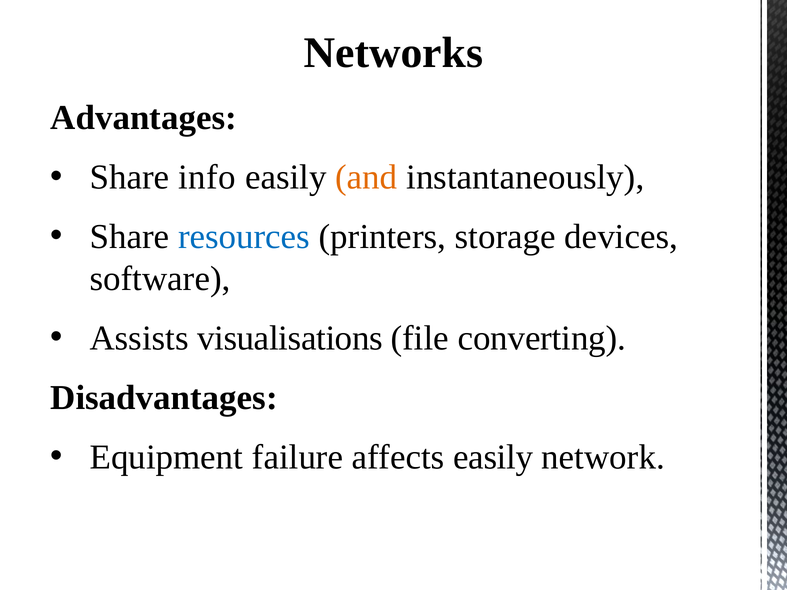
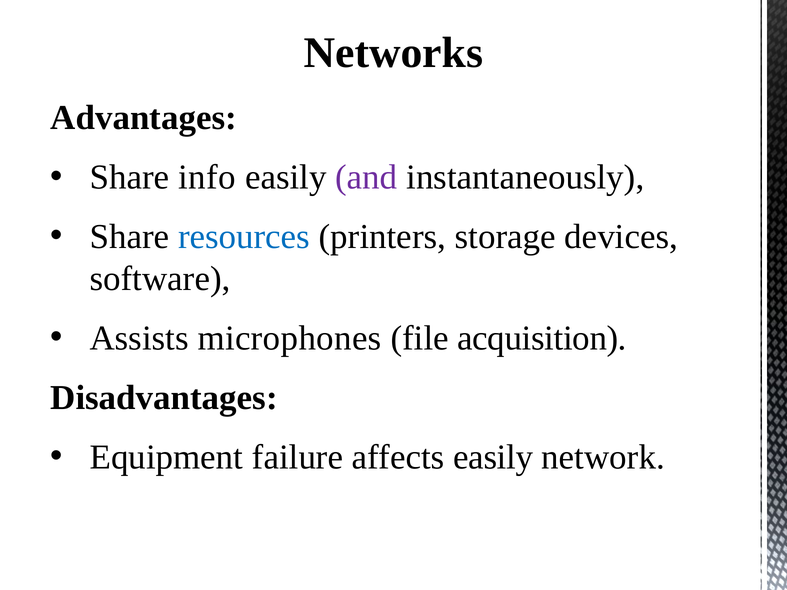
and colour: orange -> purple (366, 177)
visualisations: visualisations -> microphones (290, 338)
converting: converting -> acquisition (542, 338)
